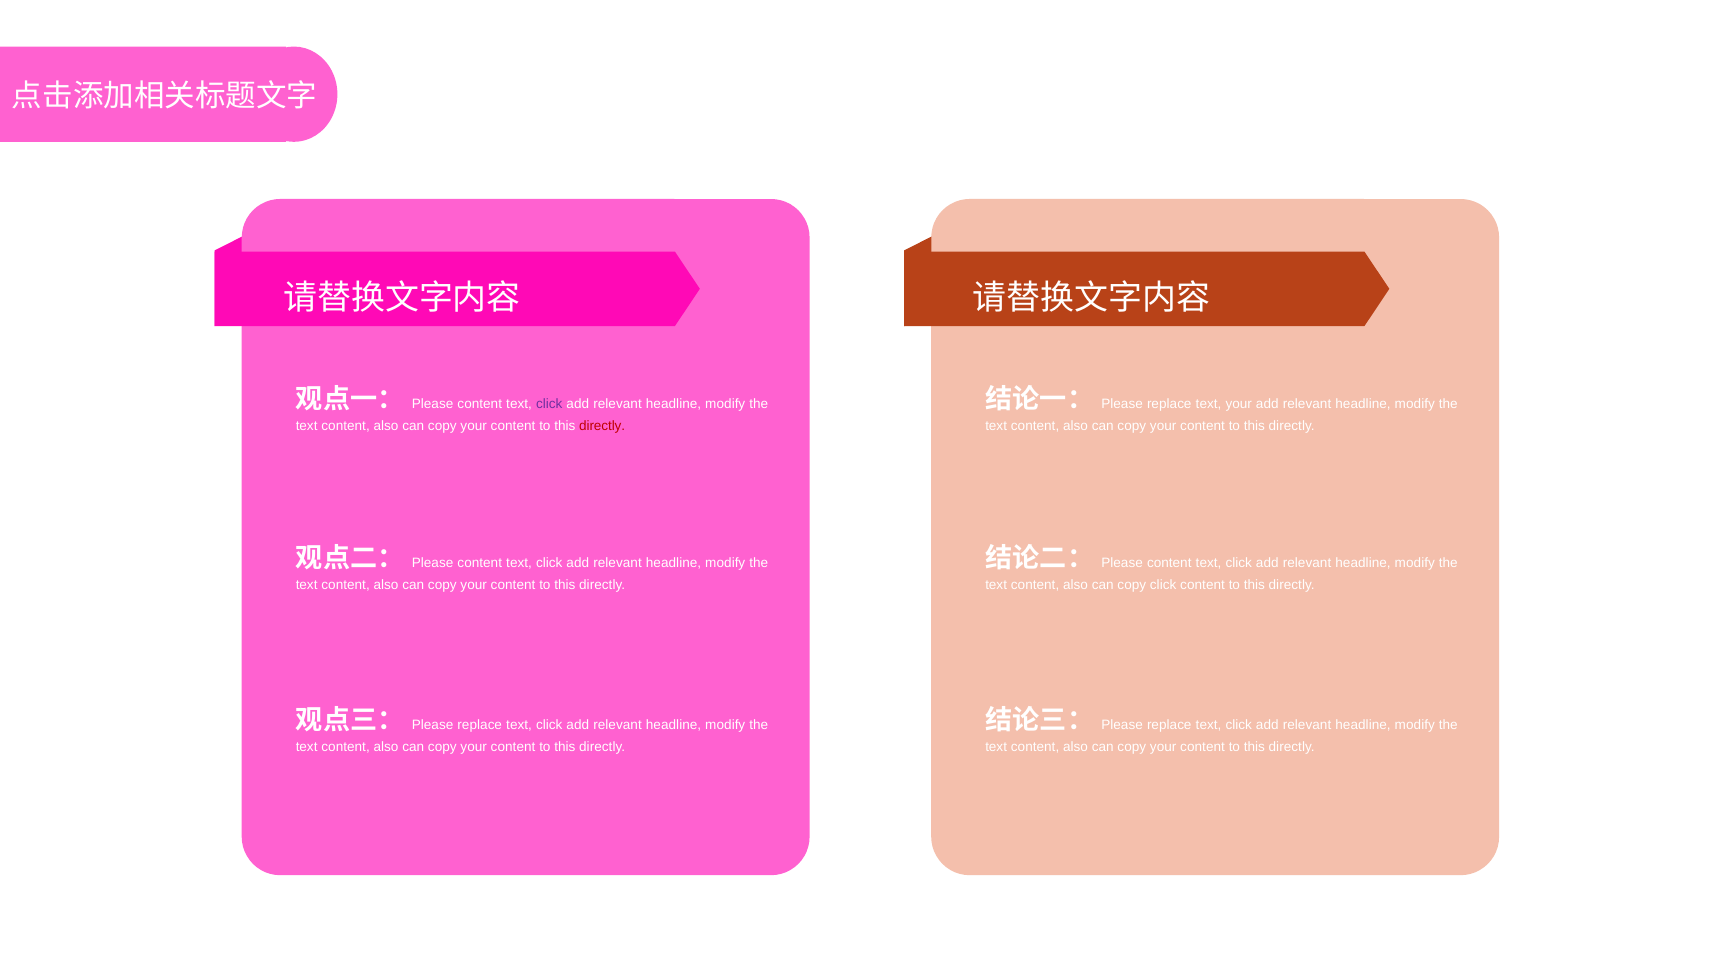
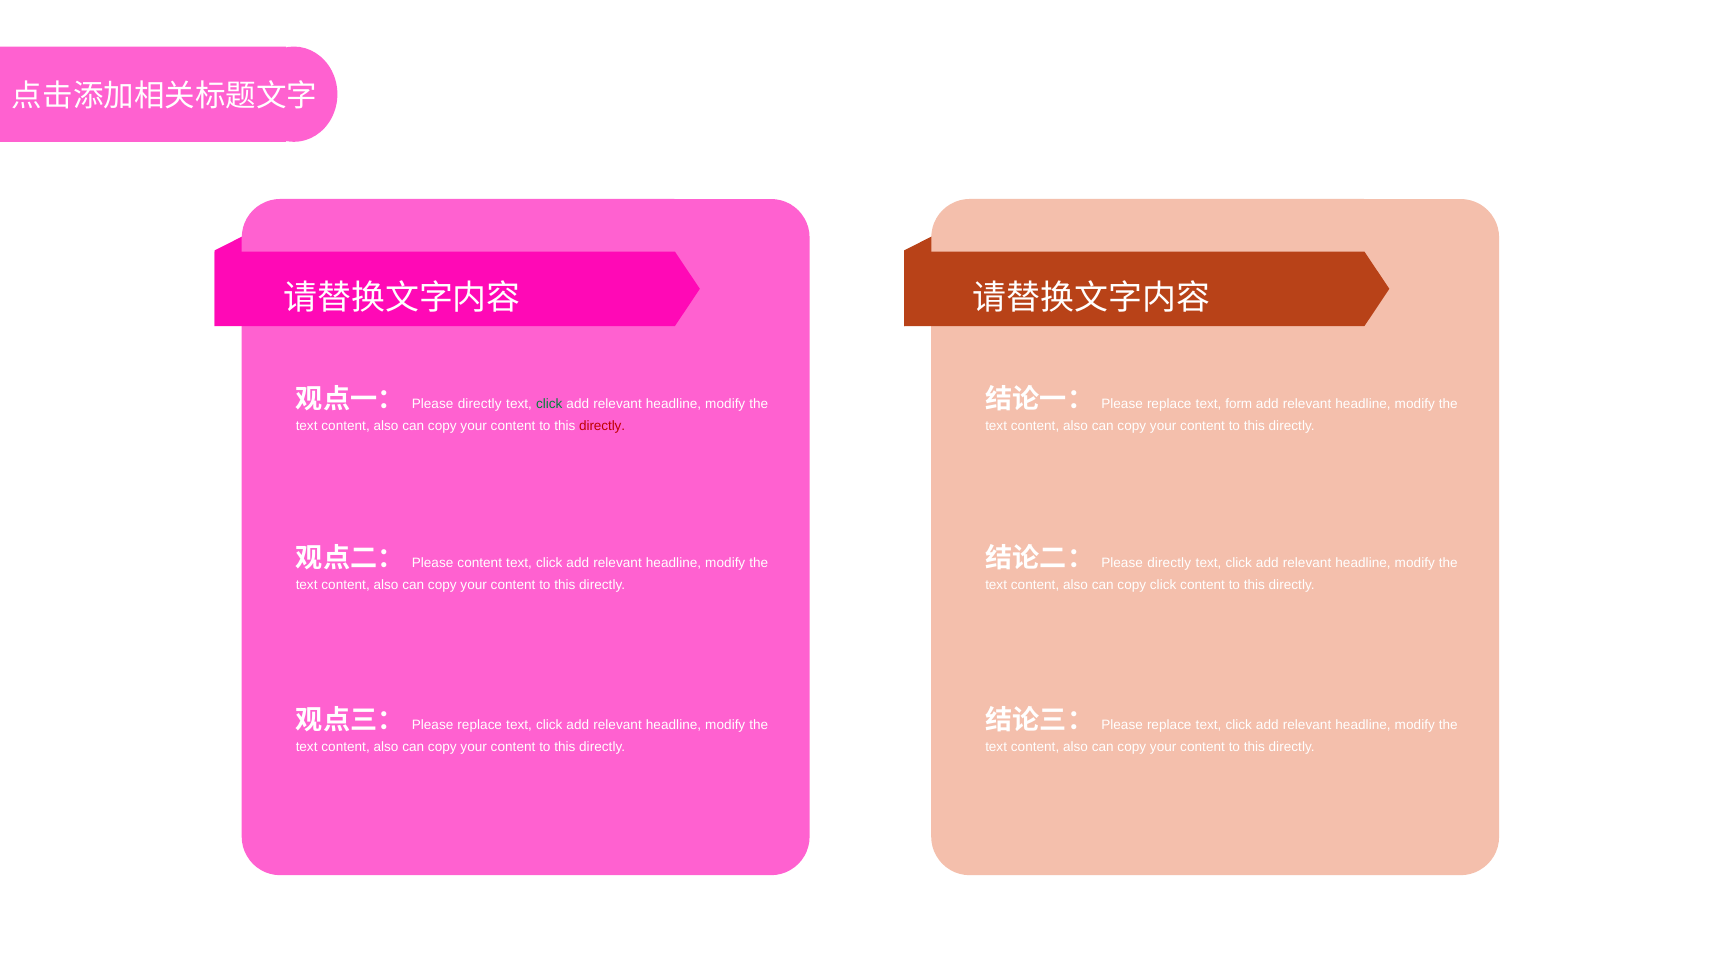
content: content -> directly (480, 404)
click colour: purple -> green (549, 404)
text your: your -> form (1239, 404)
content: content -> directly (1169, 563)
